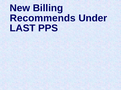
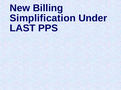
Recommends: Recommends -> Simplification (43, 18)
